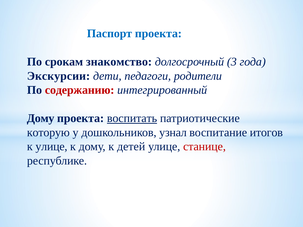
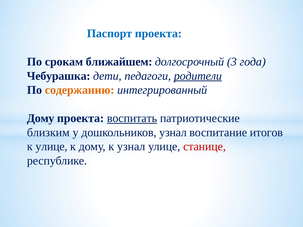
знакомство: знакомство -> ближайшем (119, 62)
Экскурсии: Экскурсии -> Чебурашка (59, 76)
родители underline: none -> present (198, 76)
содержанию colour: red -> orange (80, 90)
которую: которую -> близким (48, 133)
к детей: детей -> узнал (131, 147)
